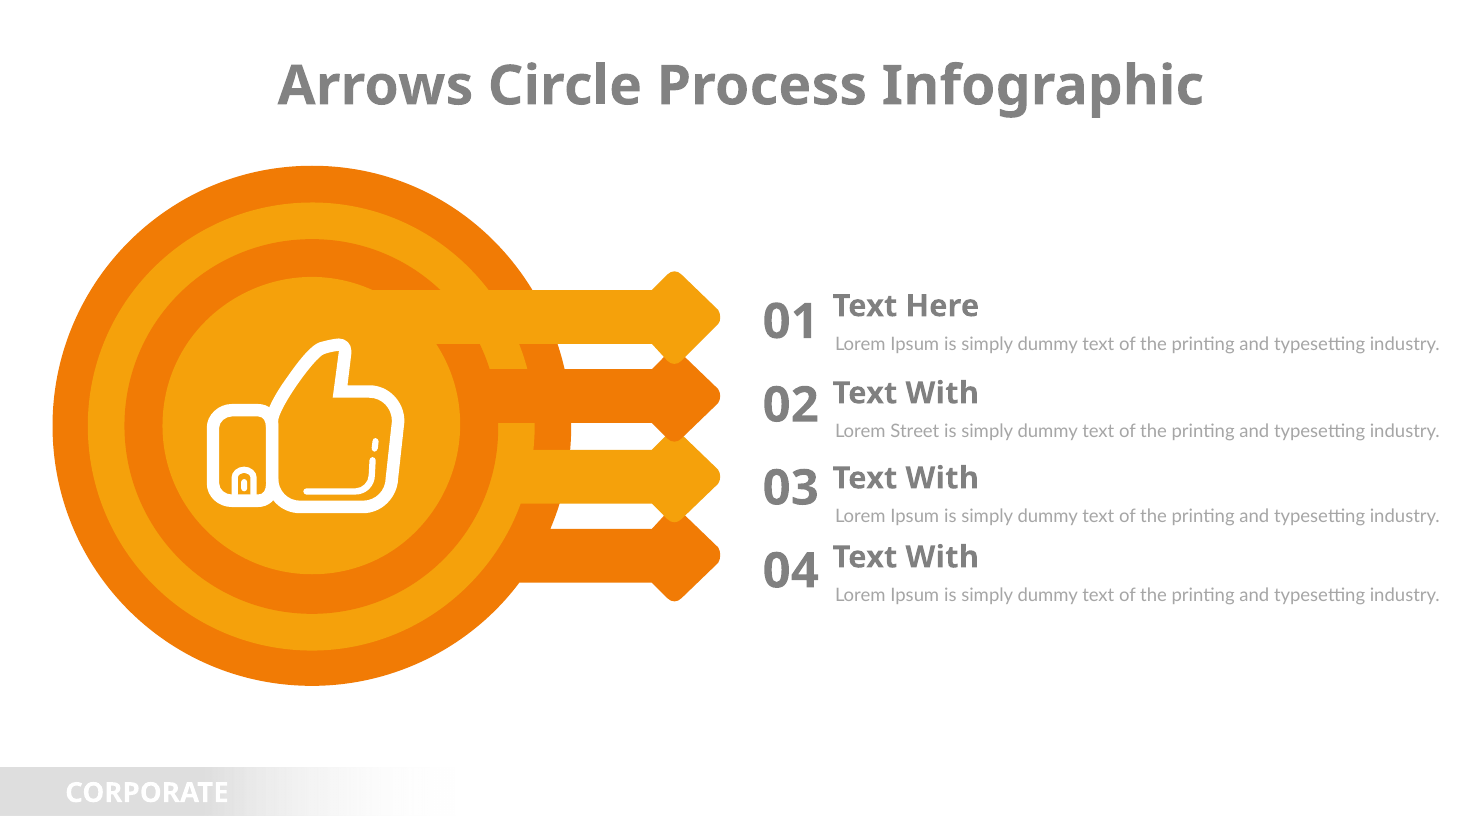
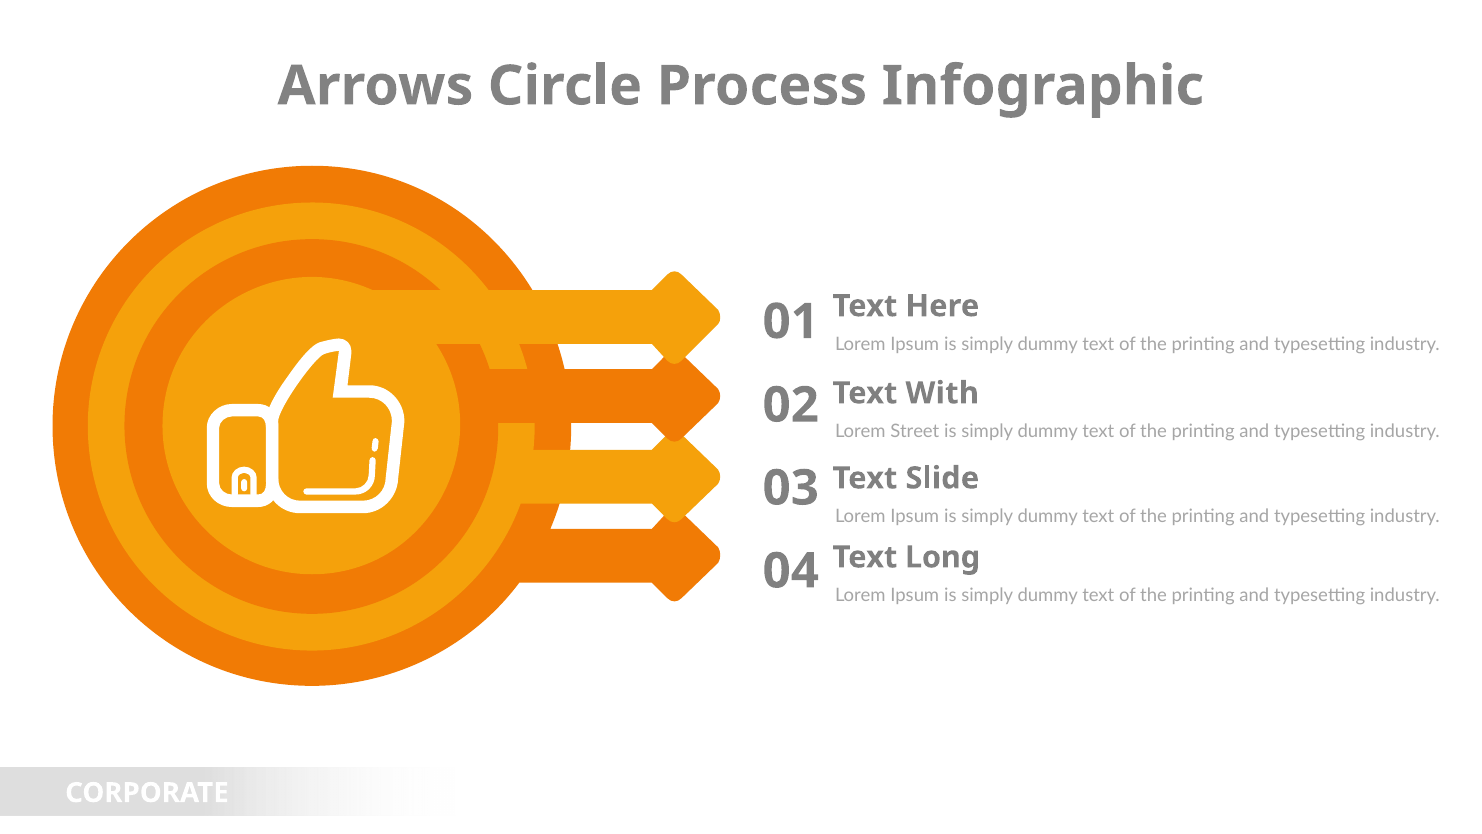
With: With -> Slide (942, 478)
With: With -> Long (943, 557)
